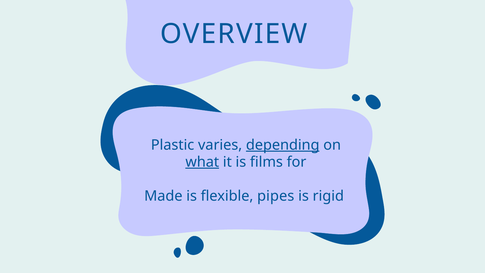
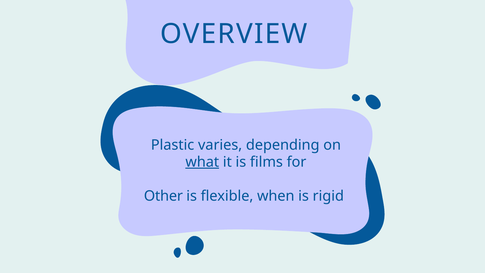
depending underline: present -> none (283, 145)
Made: Made -> Other (163, 196)
pipes: pipes -> when (276, 196)
